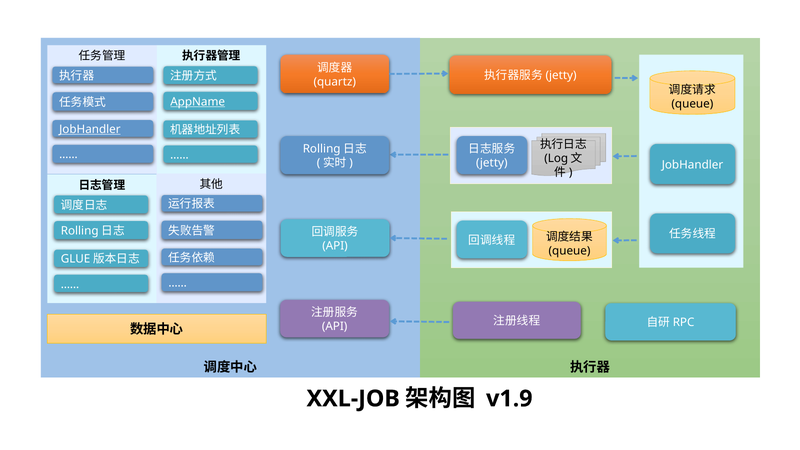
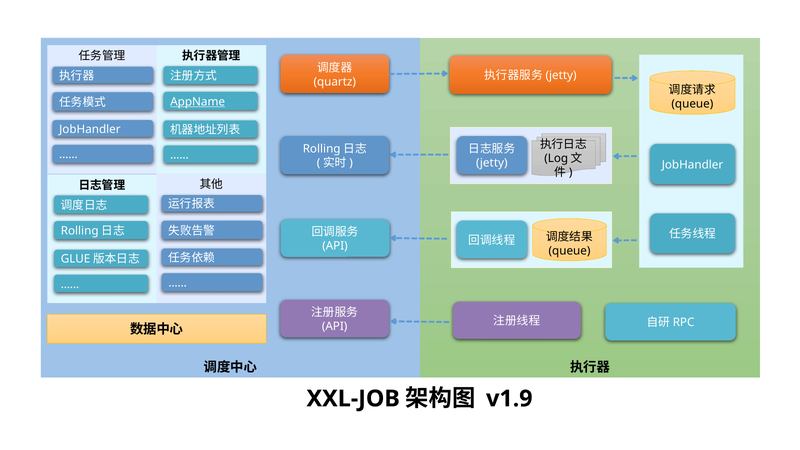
JobHandler underline: present -> none (90, 129)
